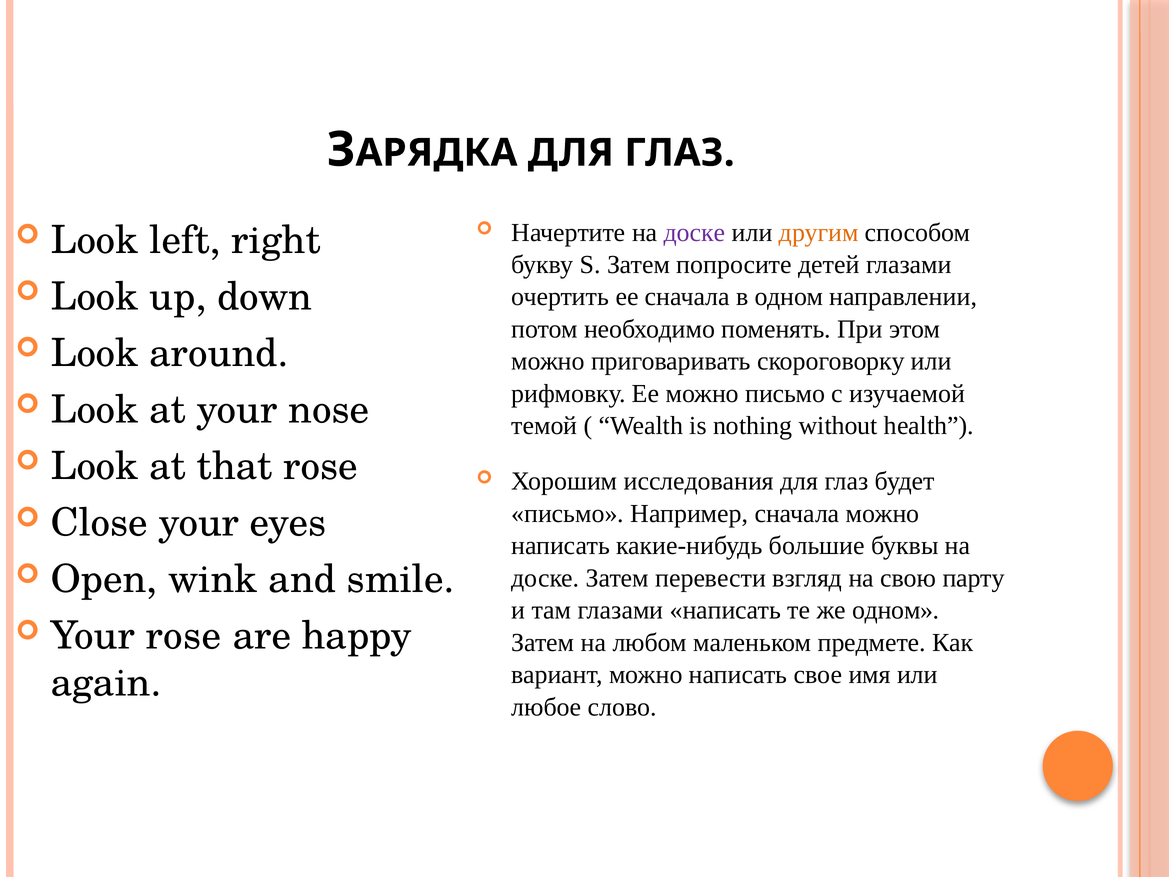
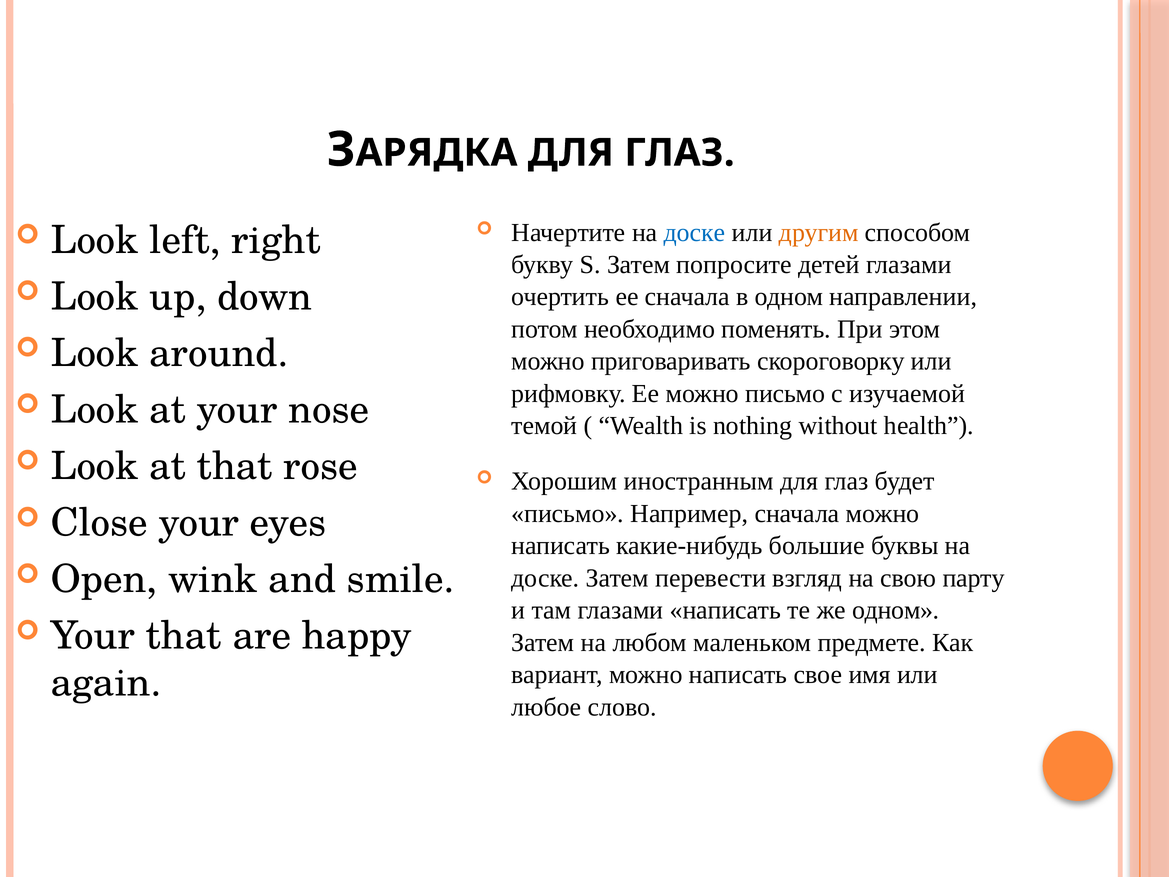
доске colour: purple -> blue (695, 232)
исследования: исследования -> иностранным (699, 481)
Your rose: rose -> that (184, 636)
